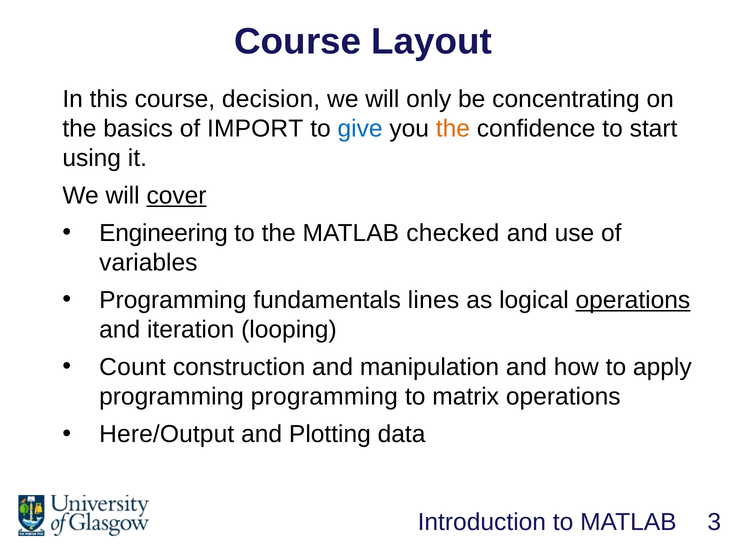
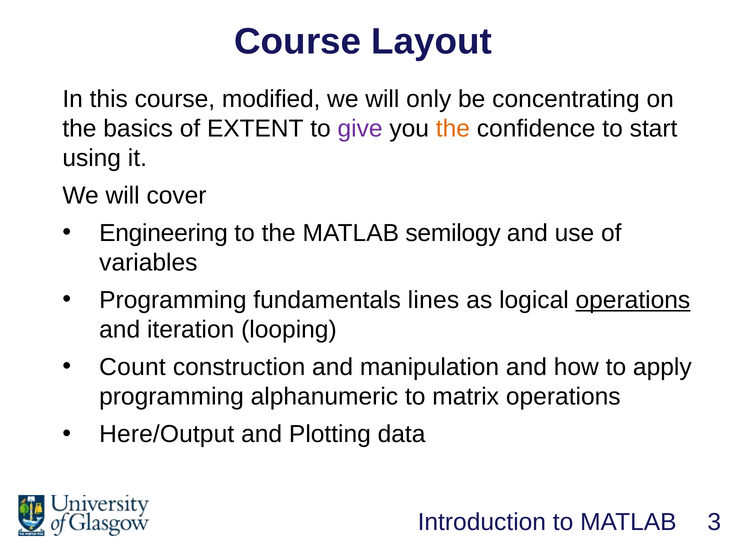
decision: decision -> modified (271, 99)
IMPORT: IMPORT -> EXTENT (255, 129)
give colour: blue -> purple (360, 129)
cover underline: present -> none (177, 196)
checked: checked -> semilogy (453, 233)
programming programming: programming -> alphanumeric (324, 397)
